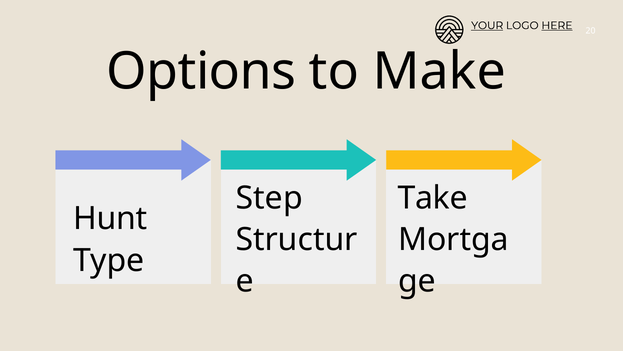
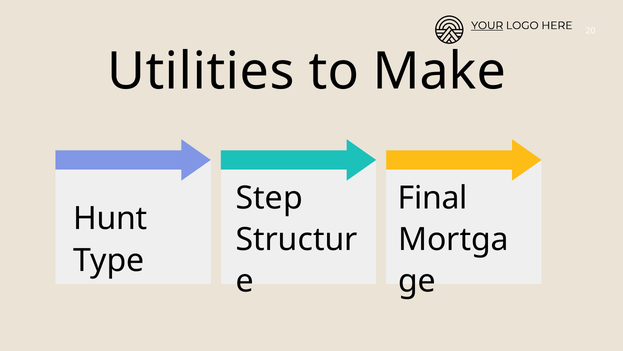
HERE underline: present -> none (557, 25)
Options: Options -> Utilities (201, 72)
Take: Take -> Final (433, 198)
